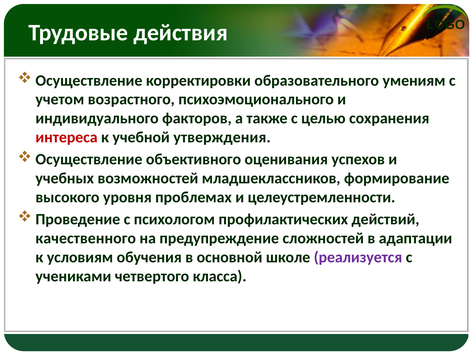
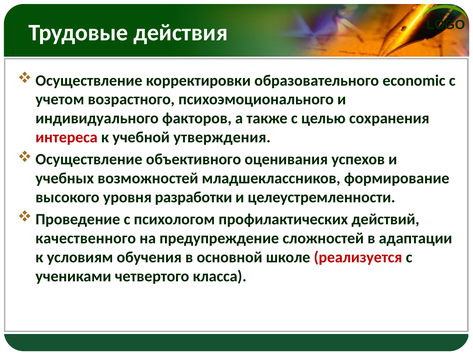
умениям: умениям -> economic (414, 80)
проблемах: проблемах -> разработки (194, 197)
реализуется colour: purple -> red (358, 257)
